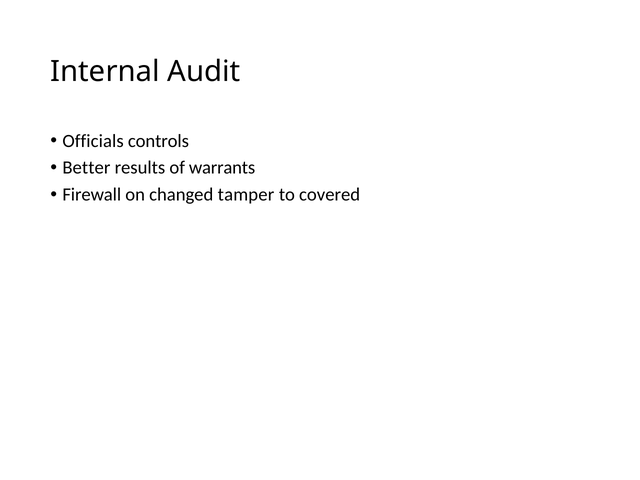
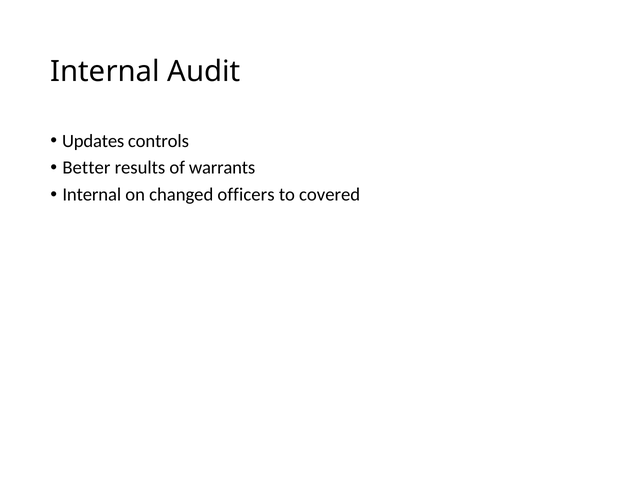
Officials: Officials -> Updates (93, 141)
Firewall: Firewall -> Internal (92, 195)
tamper: tamper -> officers (246, 195)
